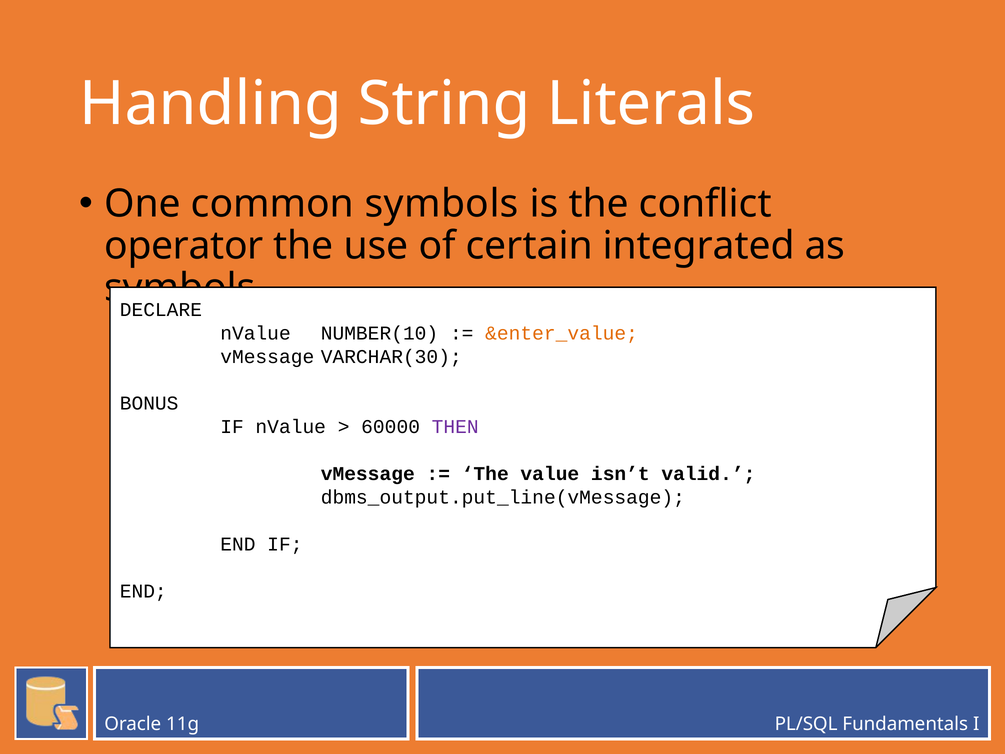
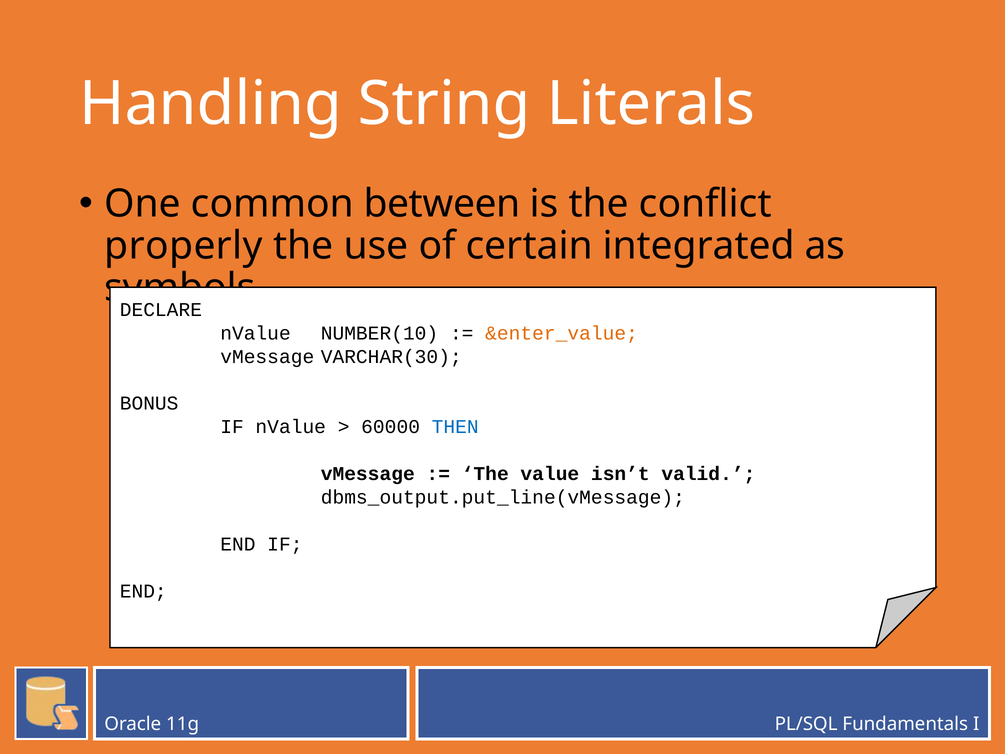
common symbols: symbols -> between (442, 204)
operator: operator -> properly (184, 246)
THEN colour: purple -> blue (455, 427)
